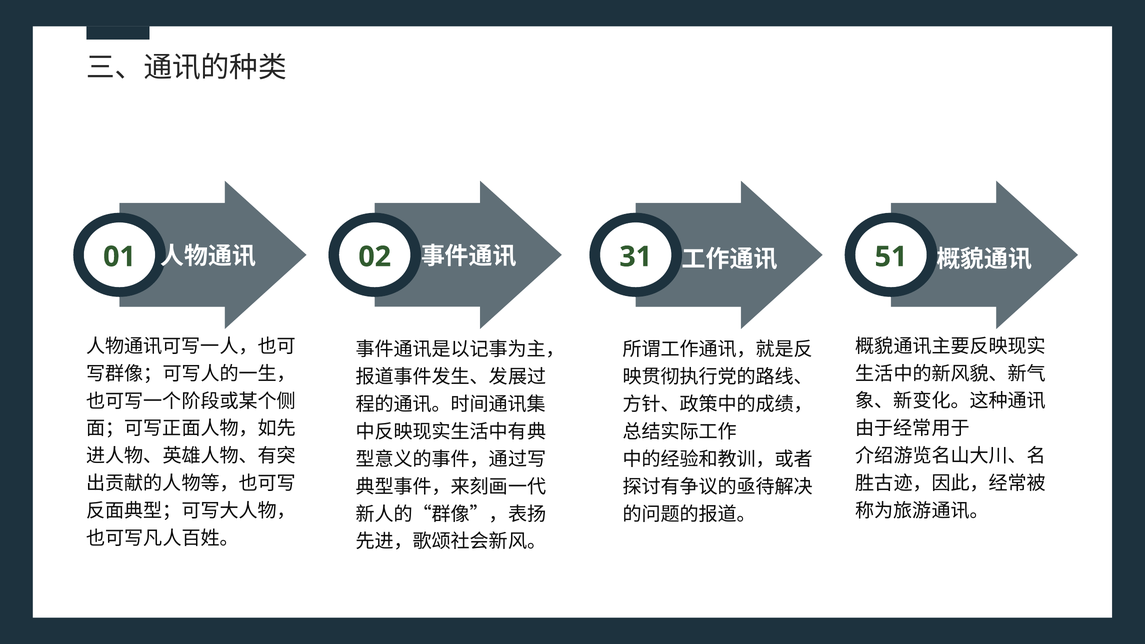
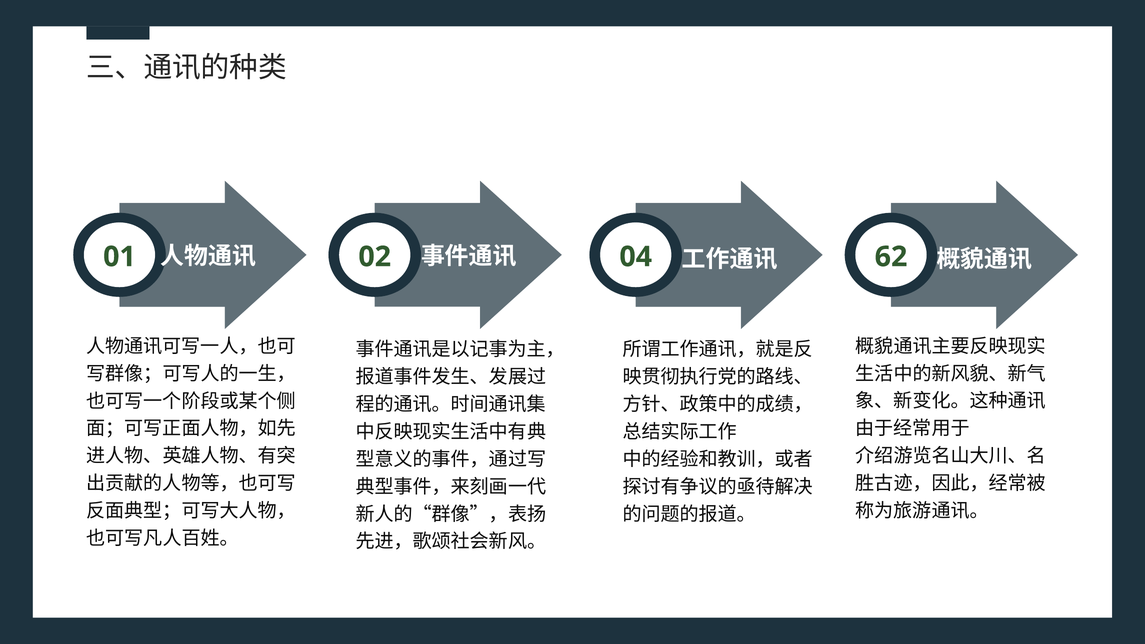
31: 31 -> 04 (636, 257)
51: 51 -> 62 (891, 257)
